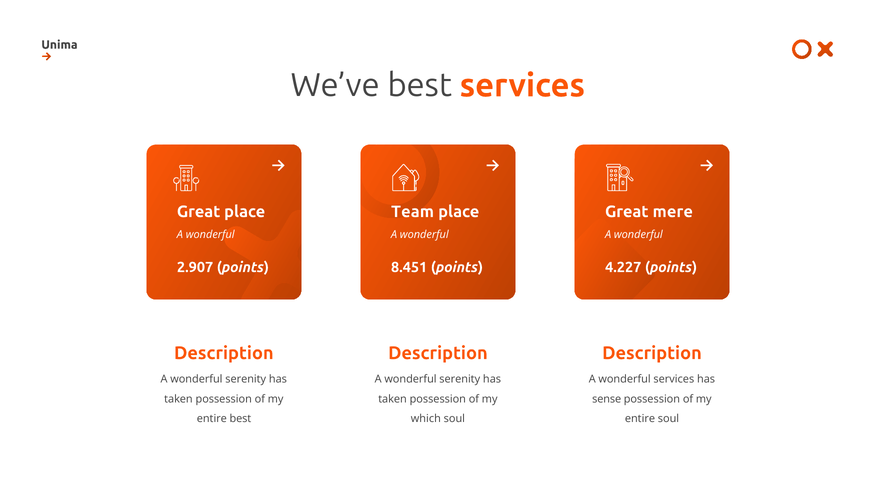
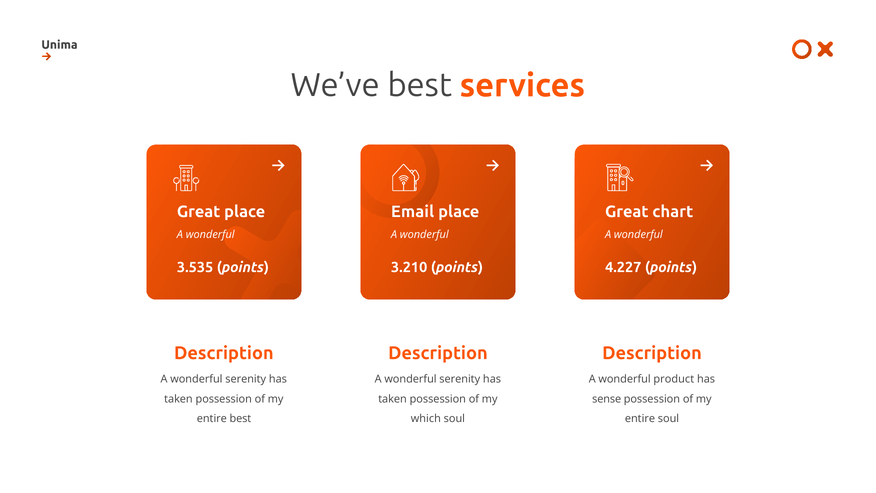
Team: Team -> Email (413, 212)
mere: mere -> chart (673, 212)
2.907: 2.907 -> 3.535 (195, 267)
8.451: 8.451 -> 3.210 (409, 267)
wonderful services: services -> product (674, 379)
